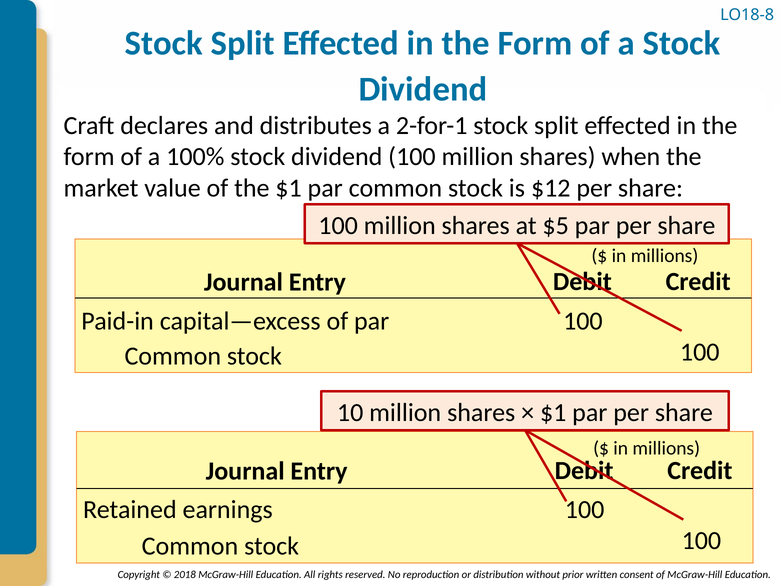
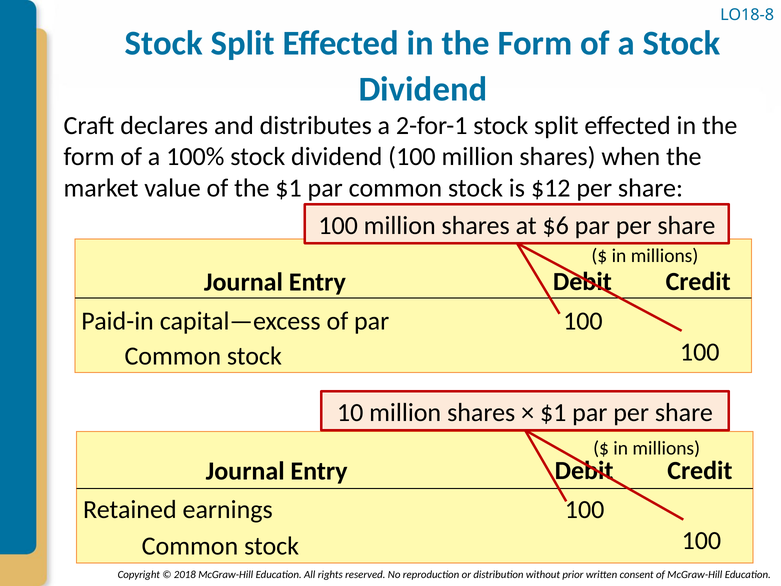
$5: $5 -> $6 (556, 225)
